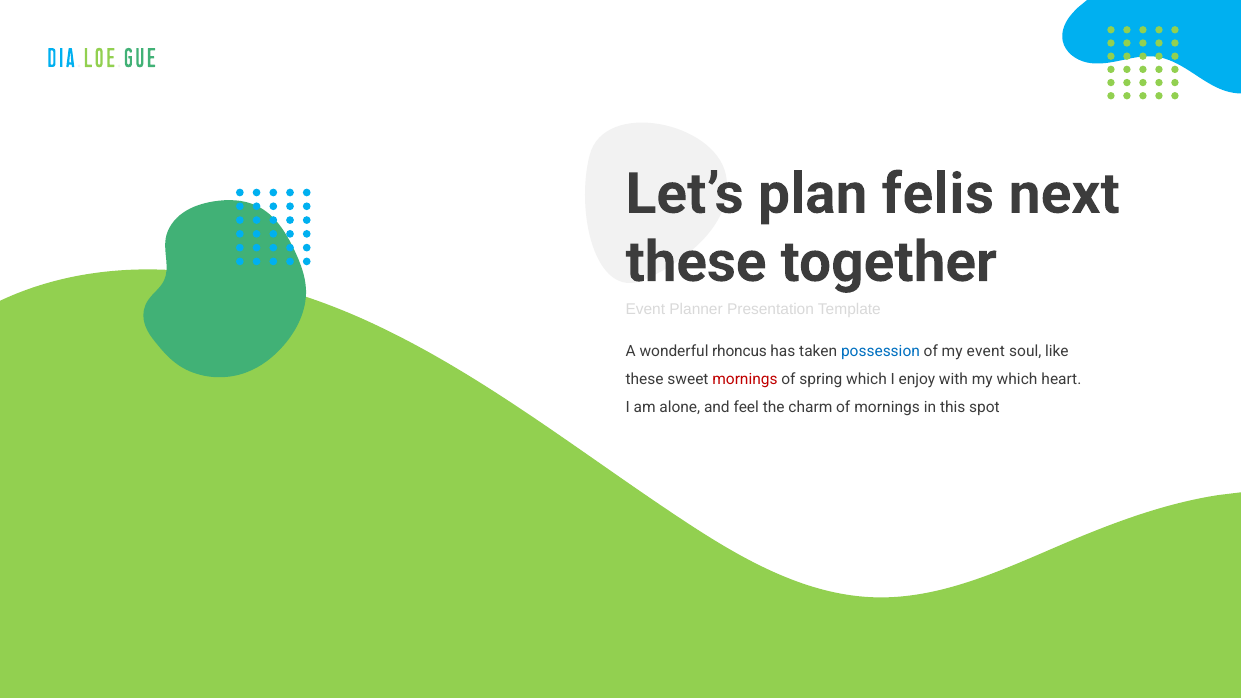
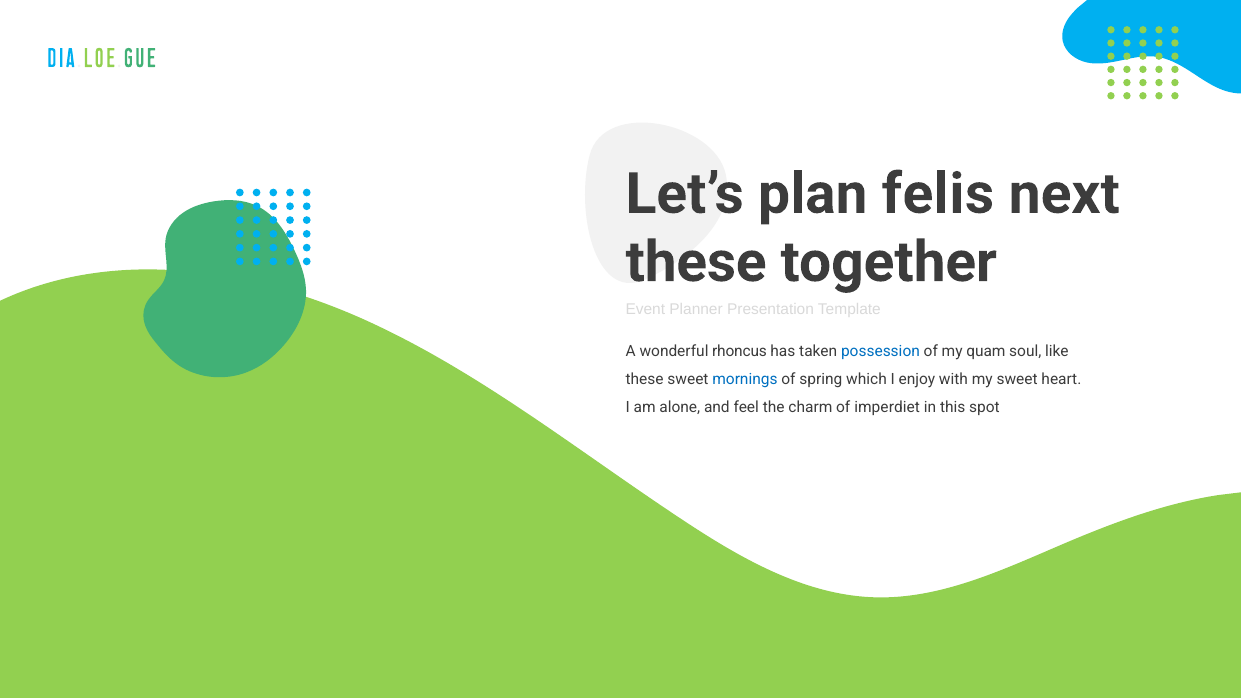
my event: event -> quam (986, 352)
mornings colour: red -> blue (745, 380)
my which: which -> sweet (1017, 380)
of mornings: mornings -> imperdiet (887, 408)
